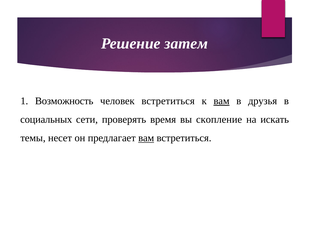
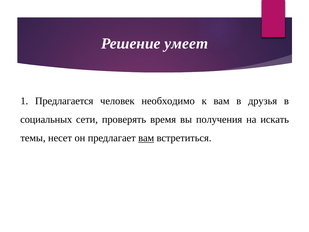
затем: затем -> умеет (186, 44)
Возможность: Возможность -> Предлагается (64, 101)
человек встретиться: встретиться -> необходимо (168, 101)
вам underline: present -> none (222, 101)
скопление: скопление -> получения (219, 119)
